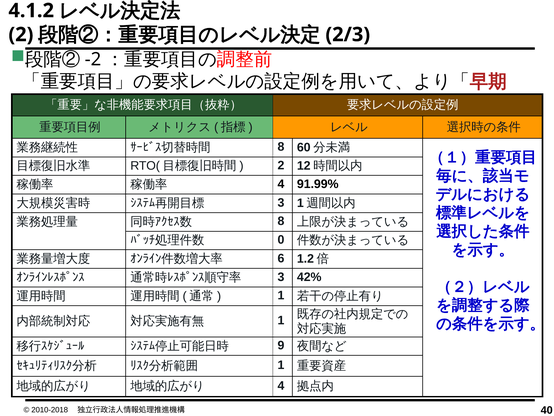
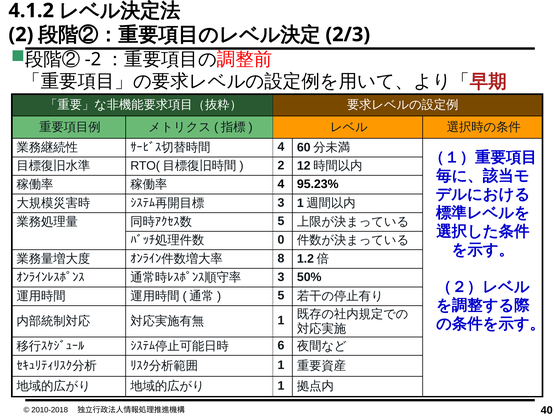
8: 8 -> 4 (281, 147)
91.99%: 91.99% -> 95.23% (318, 184)
8: 8 -> 5 (281, 221)
6: 6 -> 8 (281, 258)
42%: 42% -> 50% (309, 277)
1: 1 -> 5 (281, 295)
9: 9 -> 6 (281, 345)
4: 4 -> 1 (281, 385)
